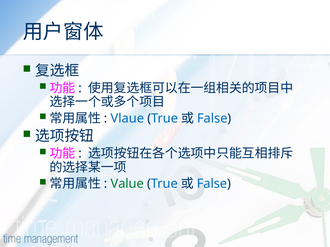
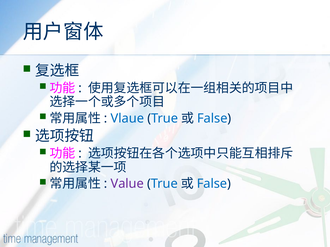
Value colour: green -> purple (127, 184)
